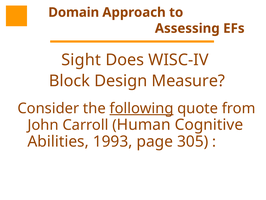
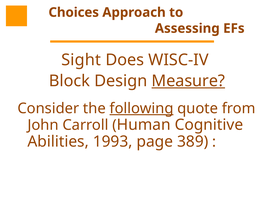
Domain: Domain -> Choices (74, 12)
Measure underline: none -> present (188, 81)
305: 305 -> 389 (193, 141)
